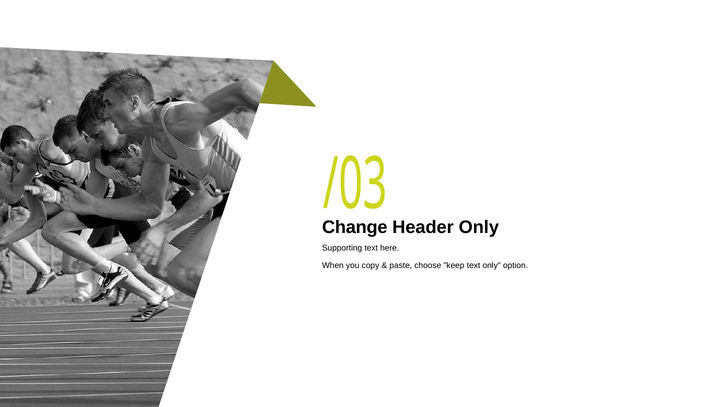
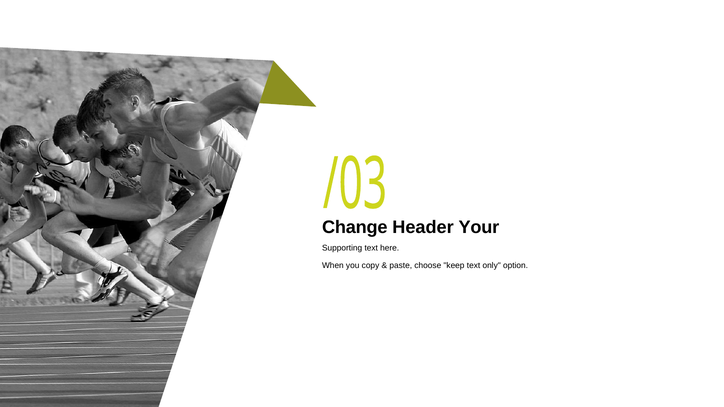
Header Only: Only -> Your (479, 227)
